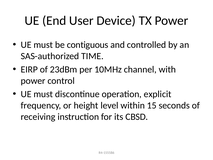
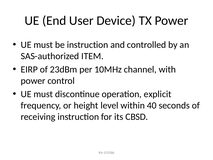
be contiguous: contiguous -> instruction (88, 45)
TIME: TIME -> ITEM (92, 56)
15: 15 -> 40 (152, 105)
